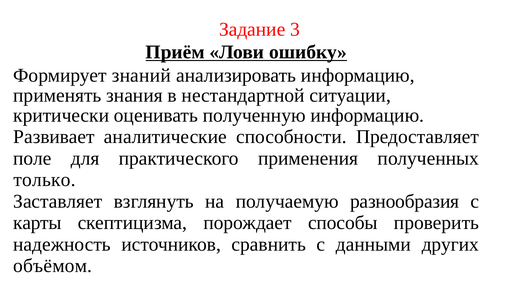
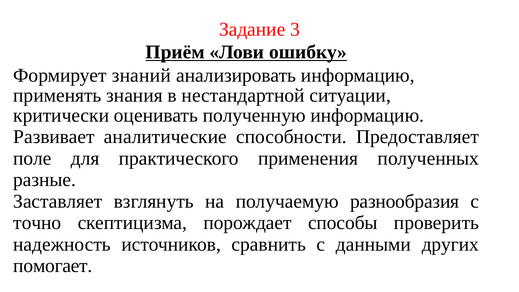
только: только -> разные (45, 180)
карты: карты -> точно (37, 223)
объёмом: объёмом -> помогает (53, 266)
